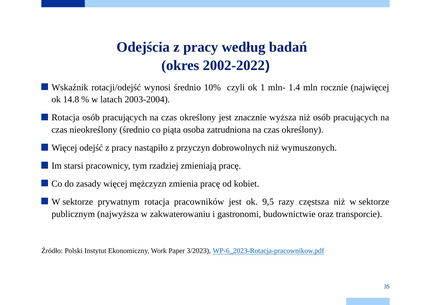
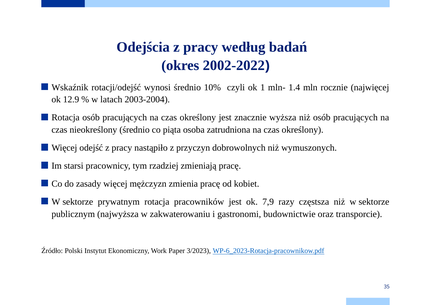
14.8: 14.8 -> 12.9 (71, 100)
9,5: 9,5 -> 7,9 (268, 201)
